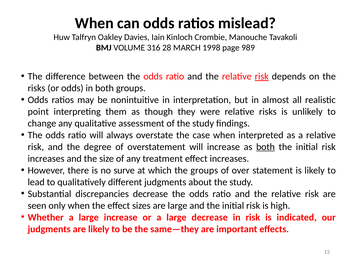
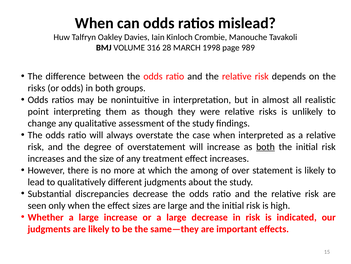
risk underline: present -> none (262, 76)
surve: surve -> more (124, 170)
the groups: groups -> among (204, 170)
